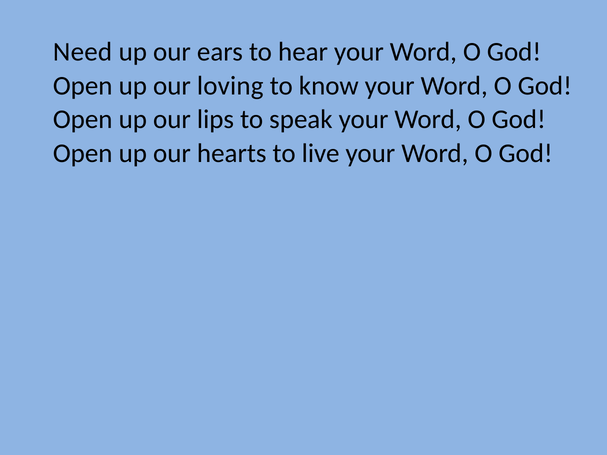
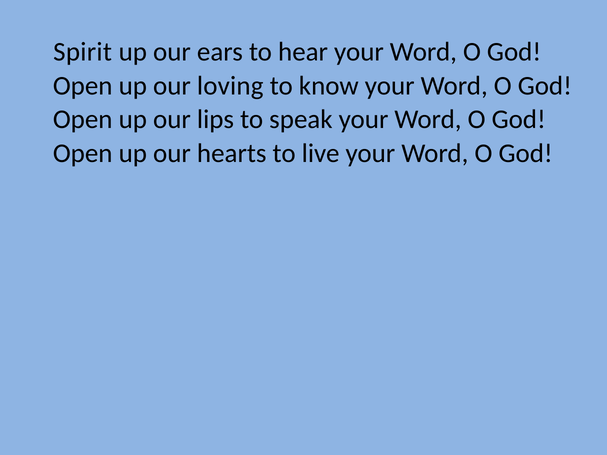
Need: Need -> Spirit (83, 52)
